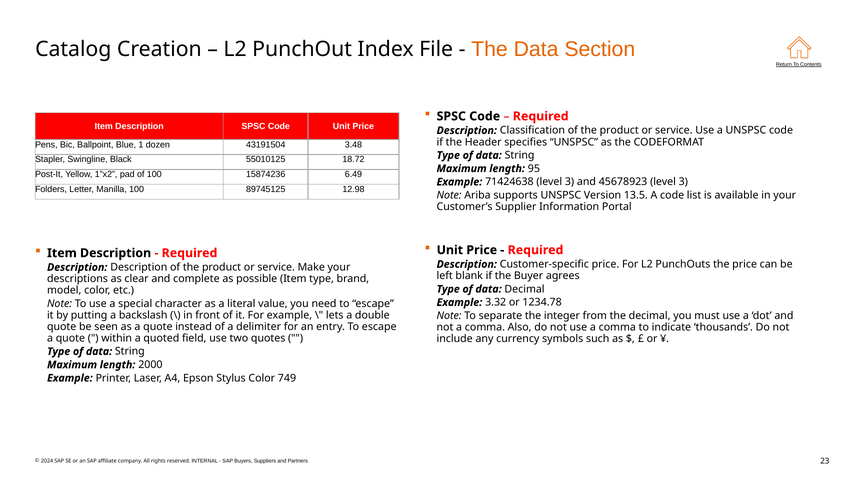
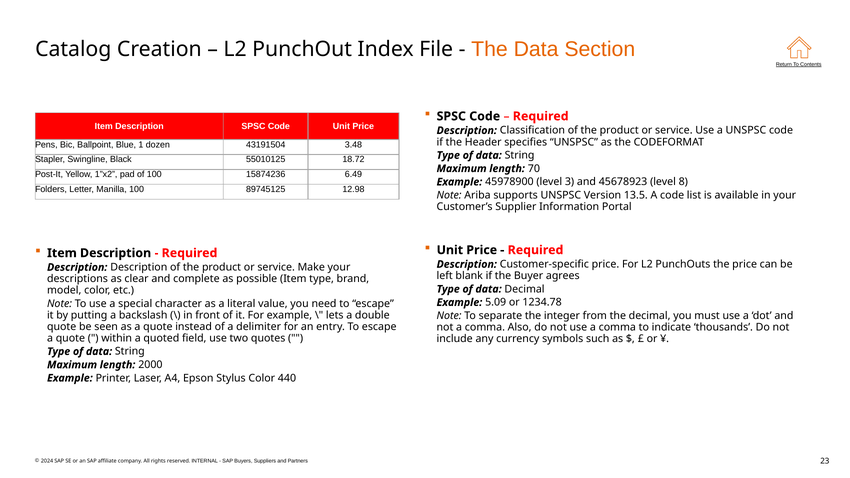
95: 95 -> 70 (534, 169)
71424638: 71424638 -> 45978900 (509, 182)
45678923 level 3: 3 -> 8 (683, 182)
3.32: 3.32 -> 5.09 (496, 302)
749: 749 -> 440 (287, 378)
